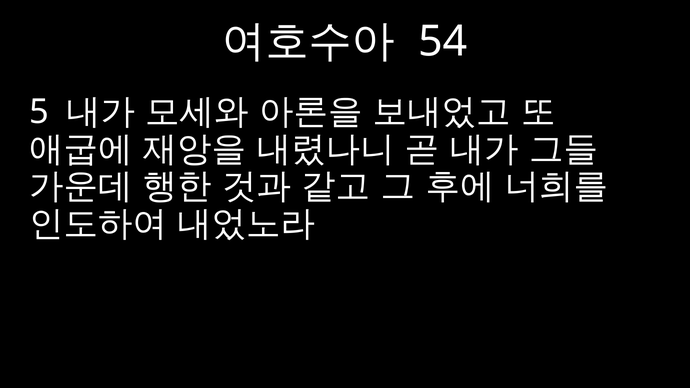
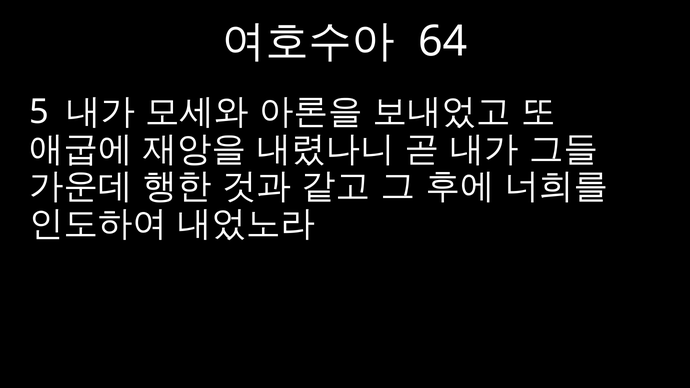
54: 54 -> 64 (443, 42)
